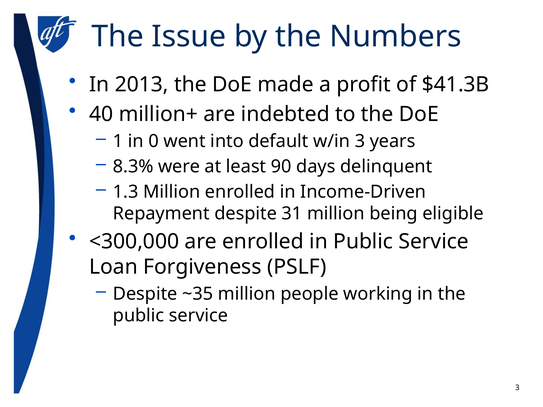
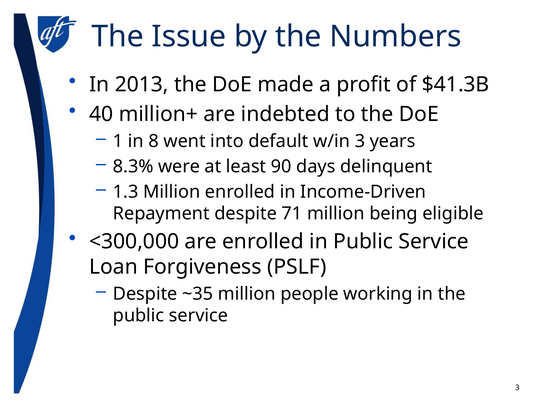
0: 0 -> 8 (154, 141)
31: 31 -> 71 (292, 214)
